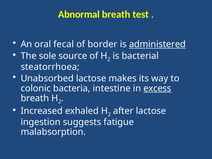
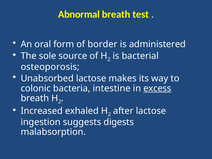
fecal: fecal -> form (64, 44)
administered underline: present -> none (157, 44)
steatorrhoea: steatorrhoea -> osteoporosis (50, 67)
fatigue: fatigue -> digests (119, 122)
